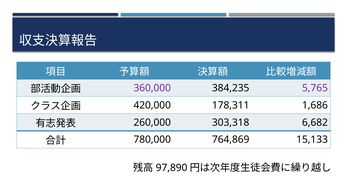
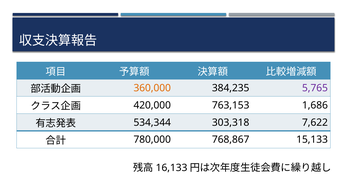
360,000 colour: purple -> orange (152, 88)
178,311: 178,311 -> 763,153 (231, 105)
260,000: 260,000 -> 534,344 (152, 123)
6,682: 6,682 -> 7,622 (315, 123)
764,869: 764,869 -> 768,867 (231, 140)
97,890: 97,890 -> 16,133 (172, 168)
